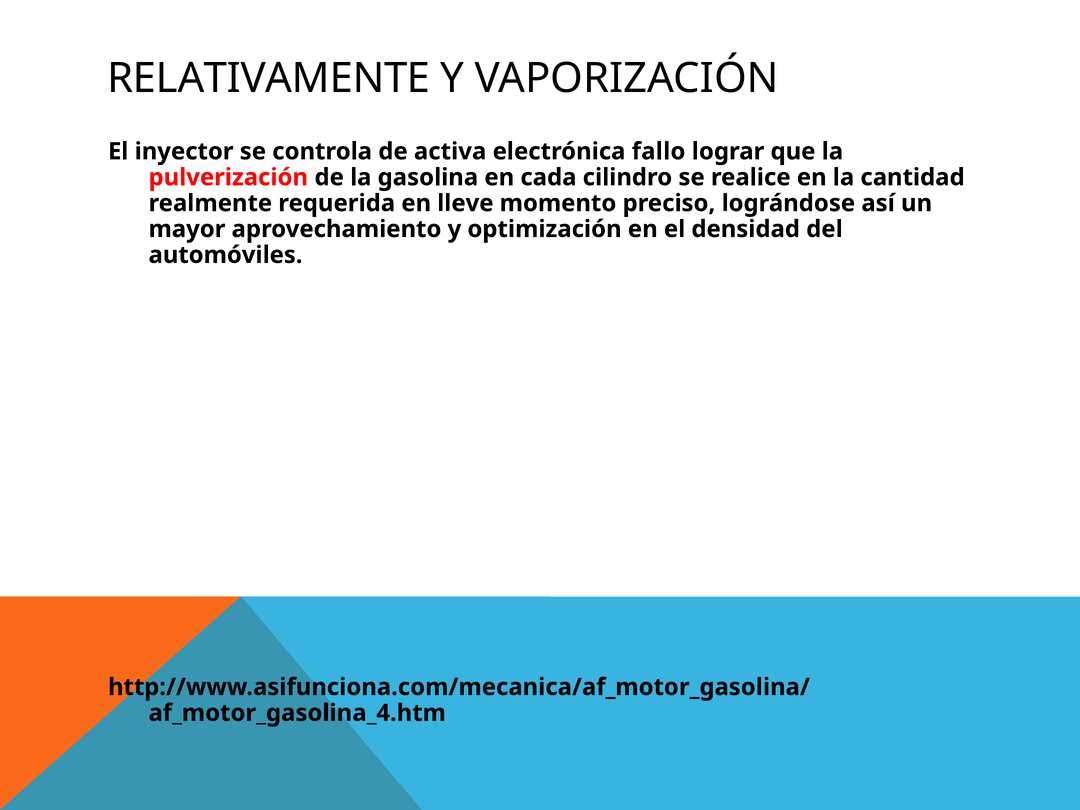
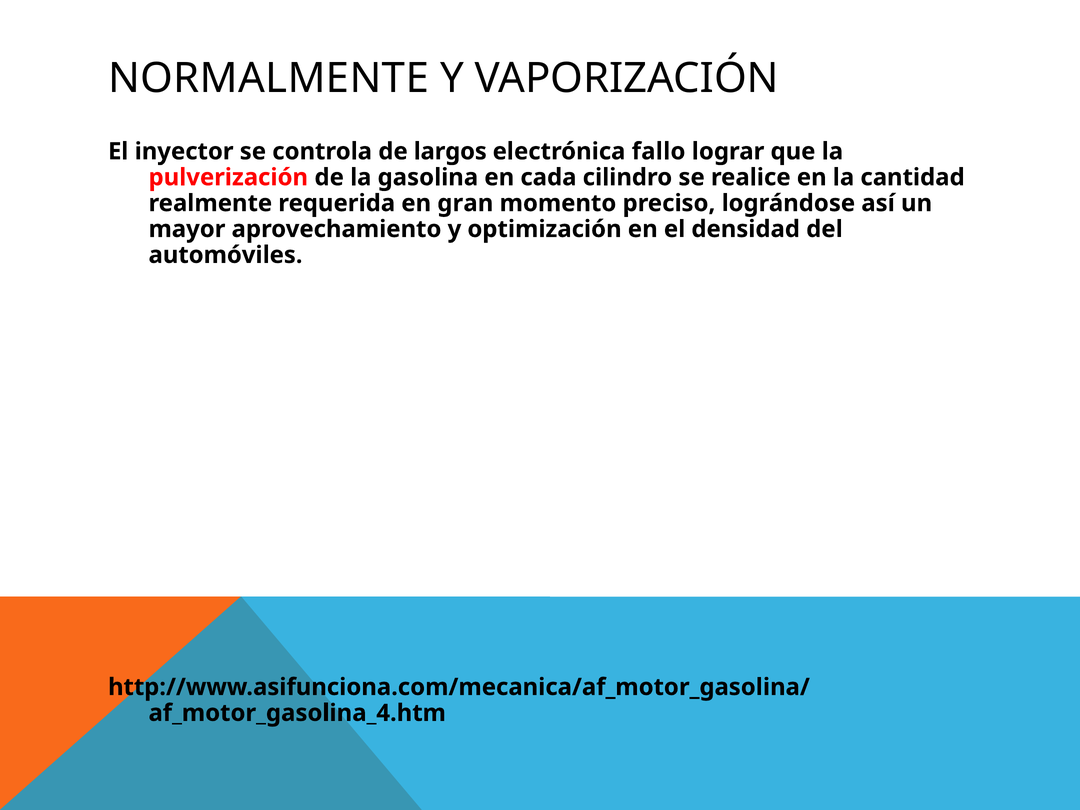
RELATIVAMENTE: RELATIVAMENTE -> NORMALMENTE (268, 78)
activa: activa -> largos (450, 151)
lleve: lleve -> gran (465, 203)
